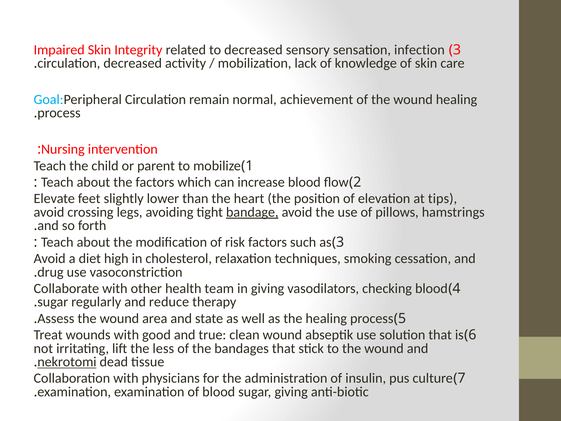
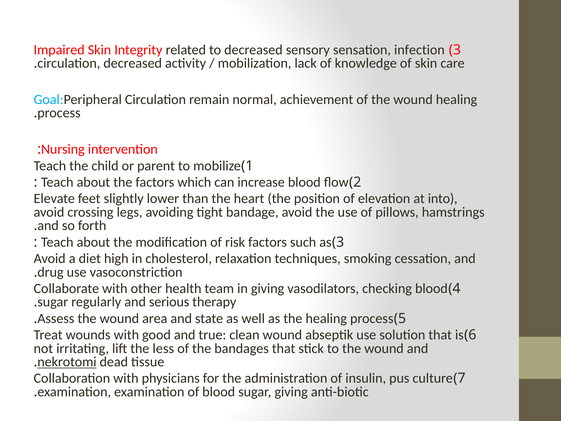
tips: tips -> into (443, 199)
bandage underline: present -> none (252, 212)
reduce: reduce -> serious (169, 302)
